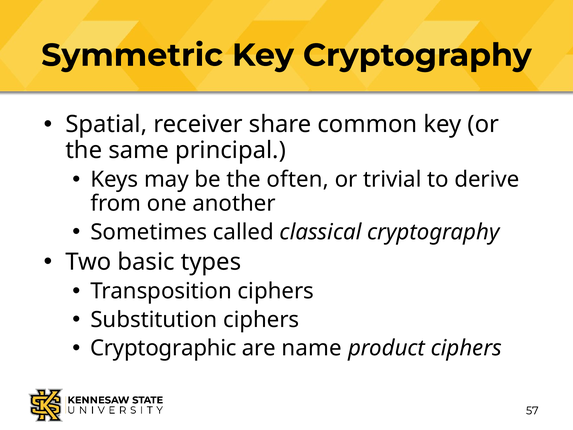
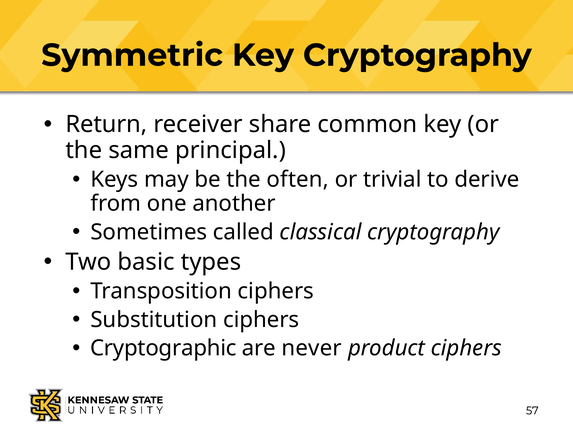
Spatial: Spatial -> Return (106, 124)
name: name -> never (312, 348)
